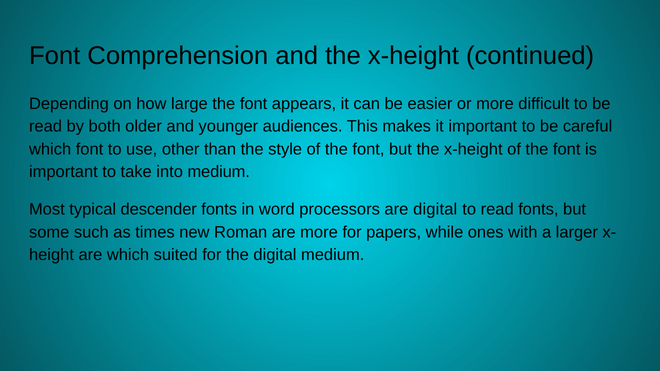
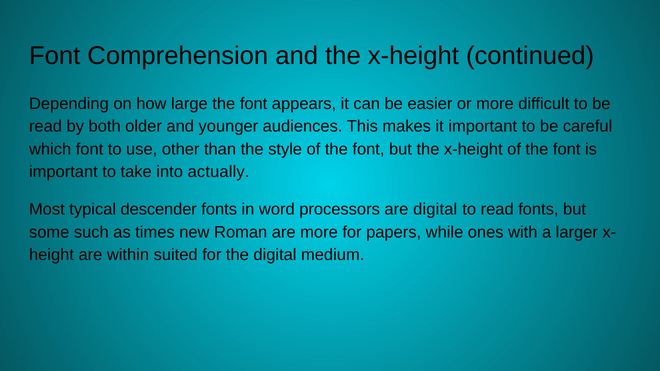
into medium: medium -> actually (219, 172)
are which: which -> within (128, 255)
